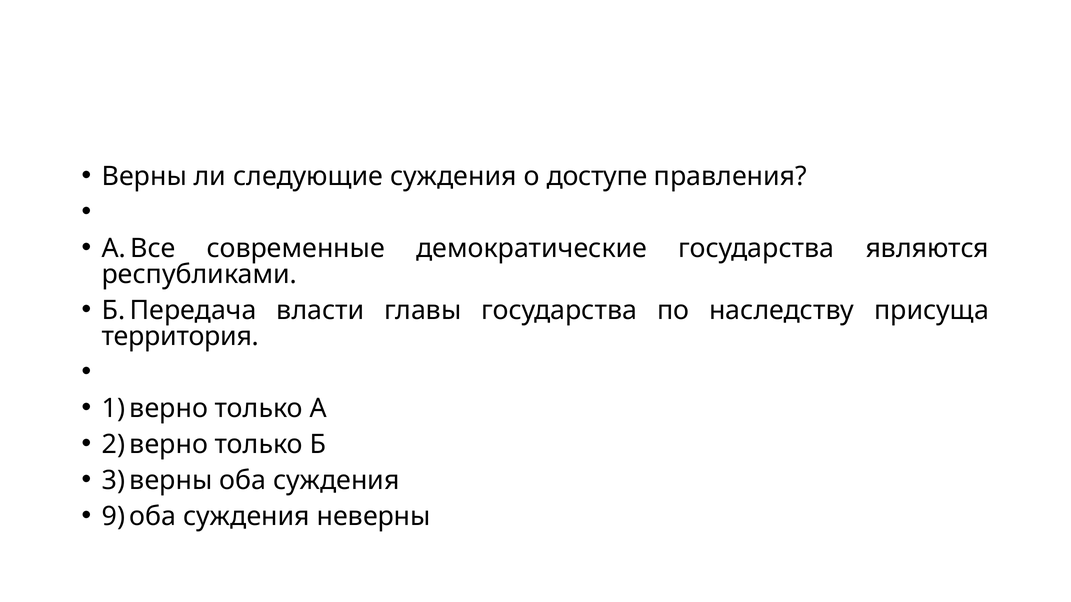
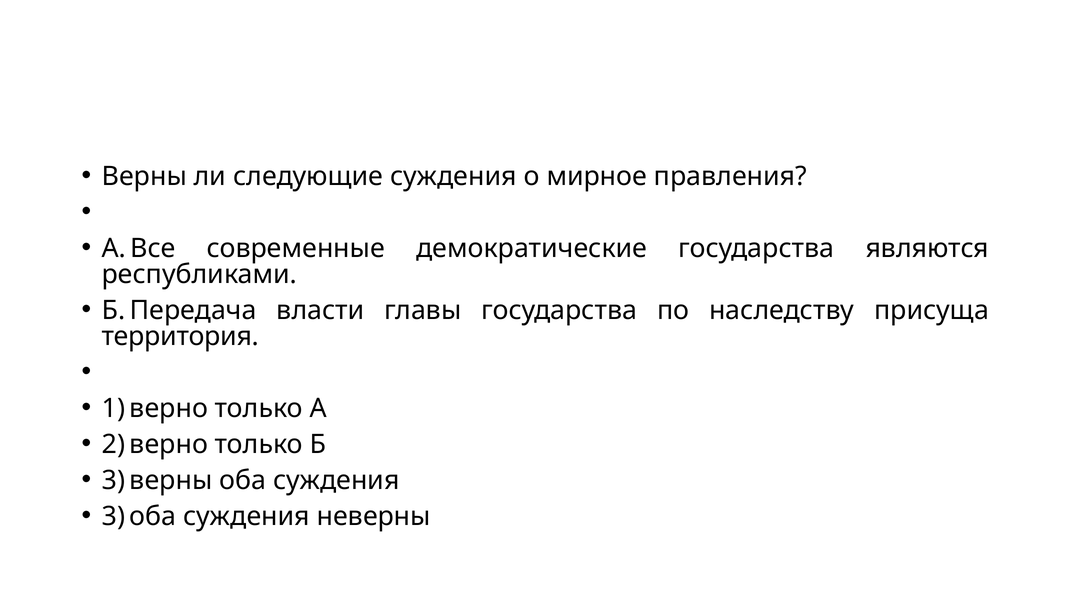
доступе: доступе -> мирное (597, 176)
9: 9 -> 3 (113, 517)
